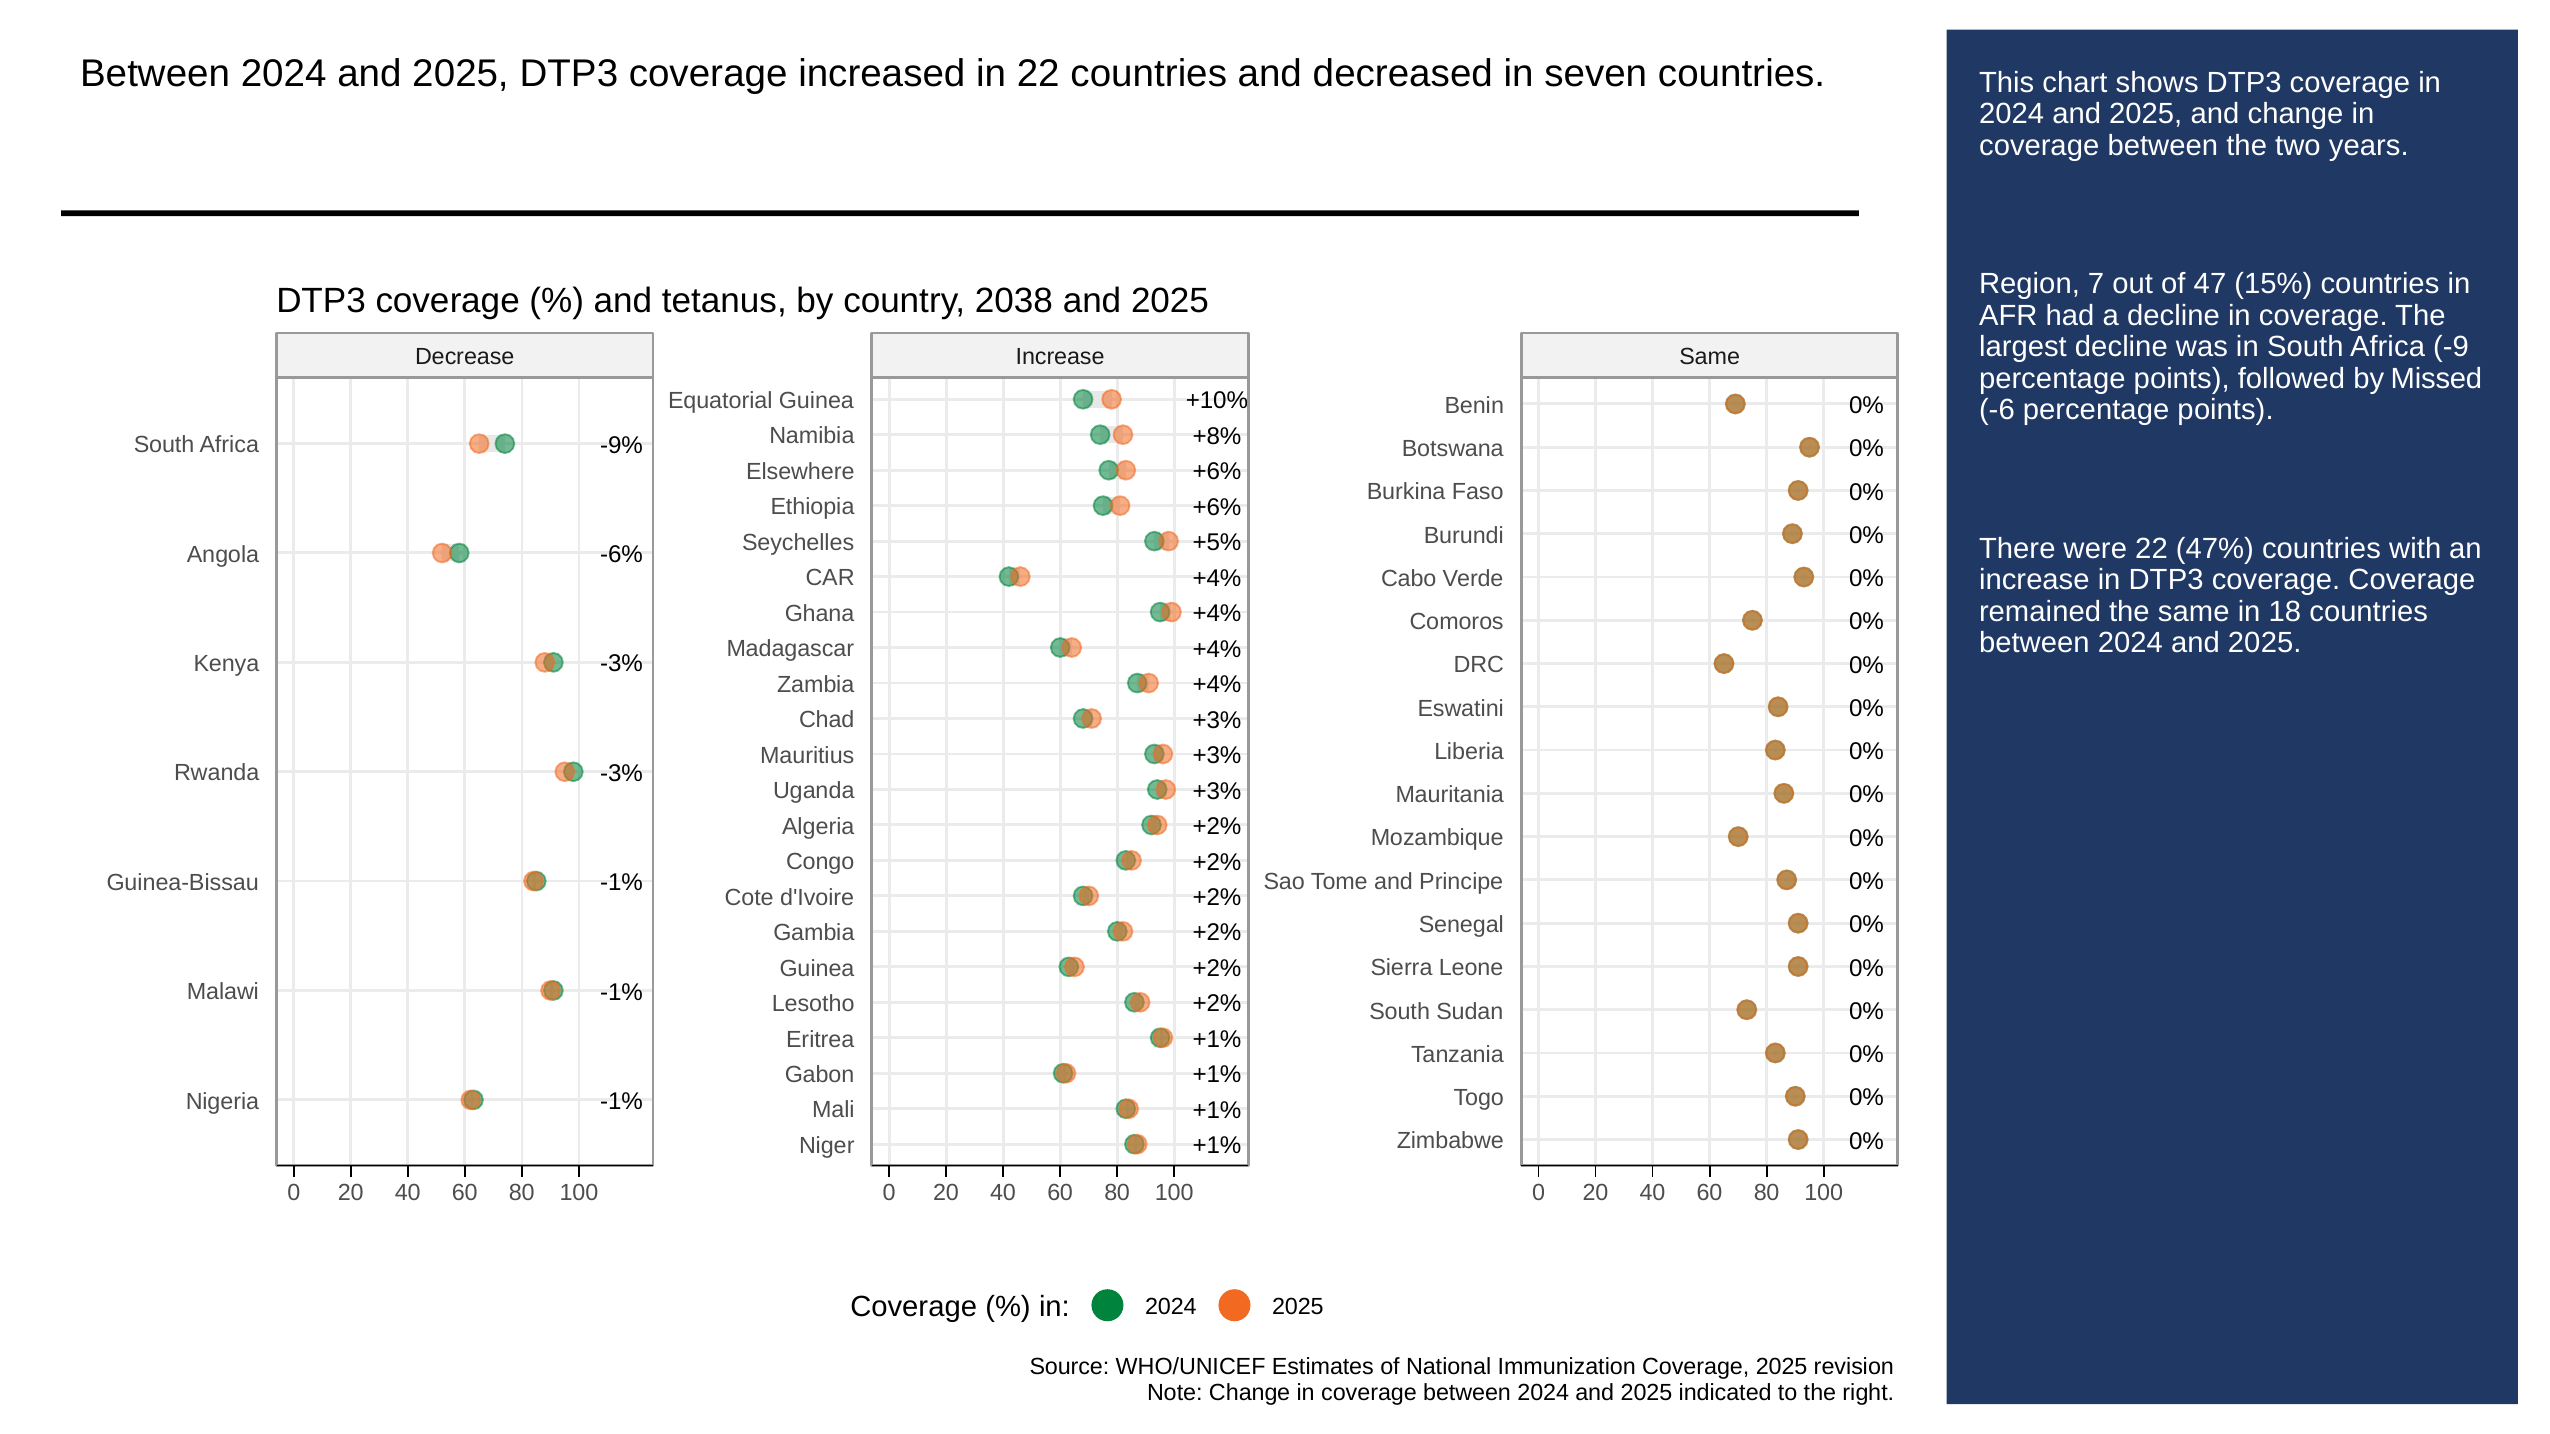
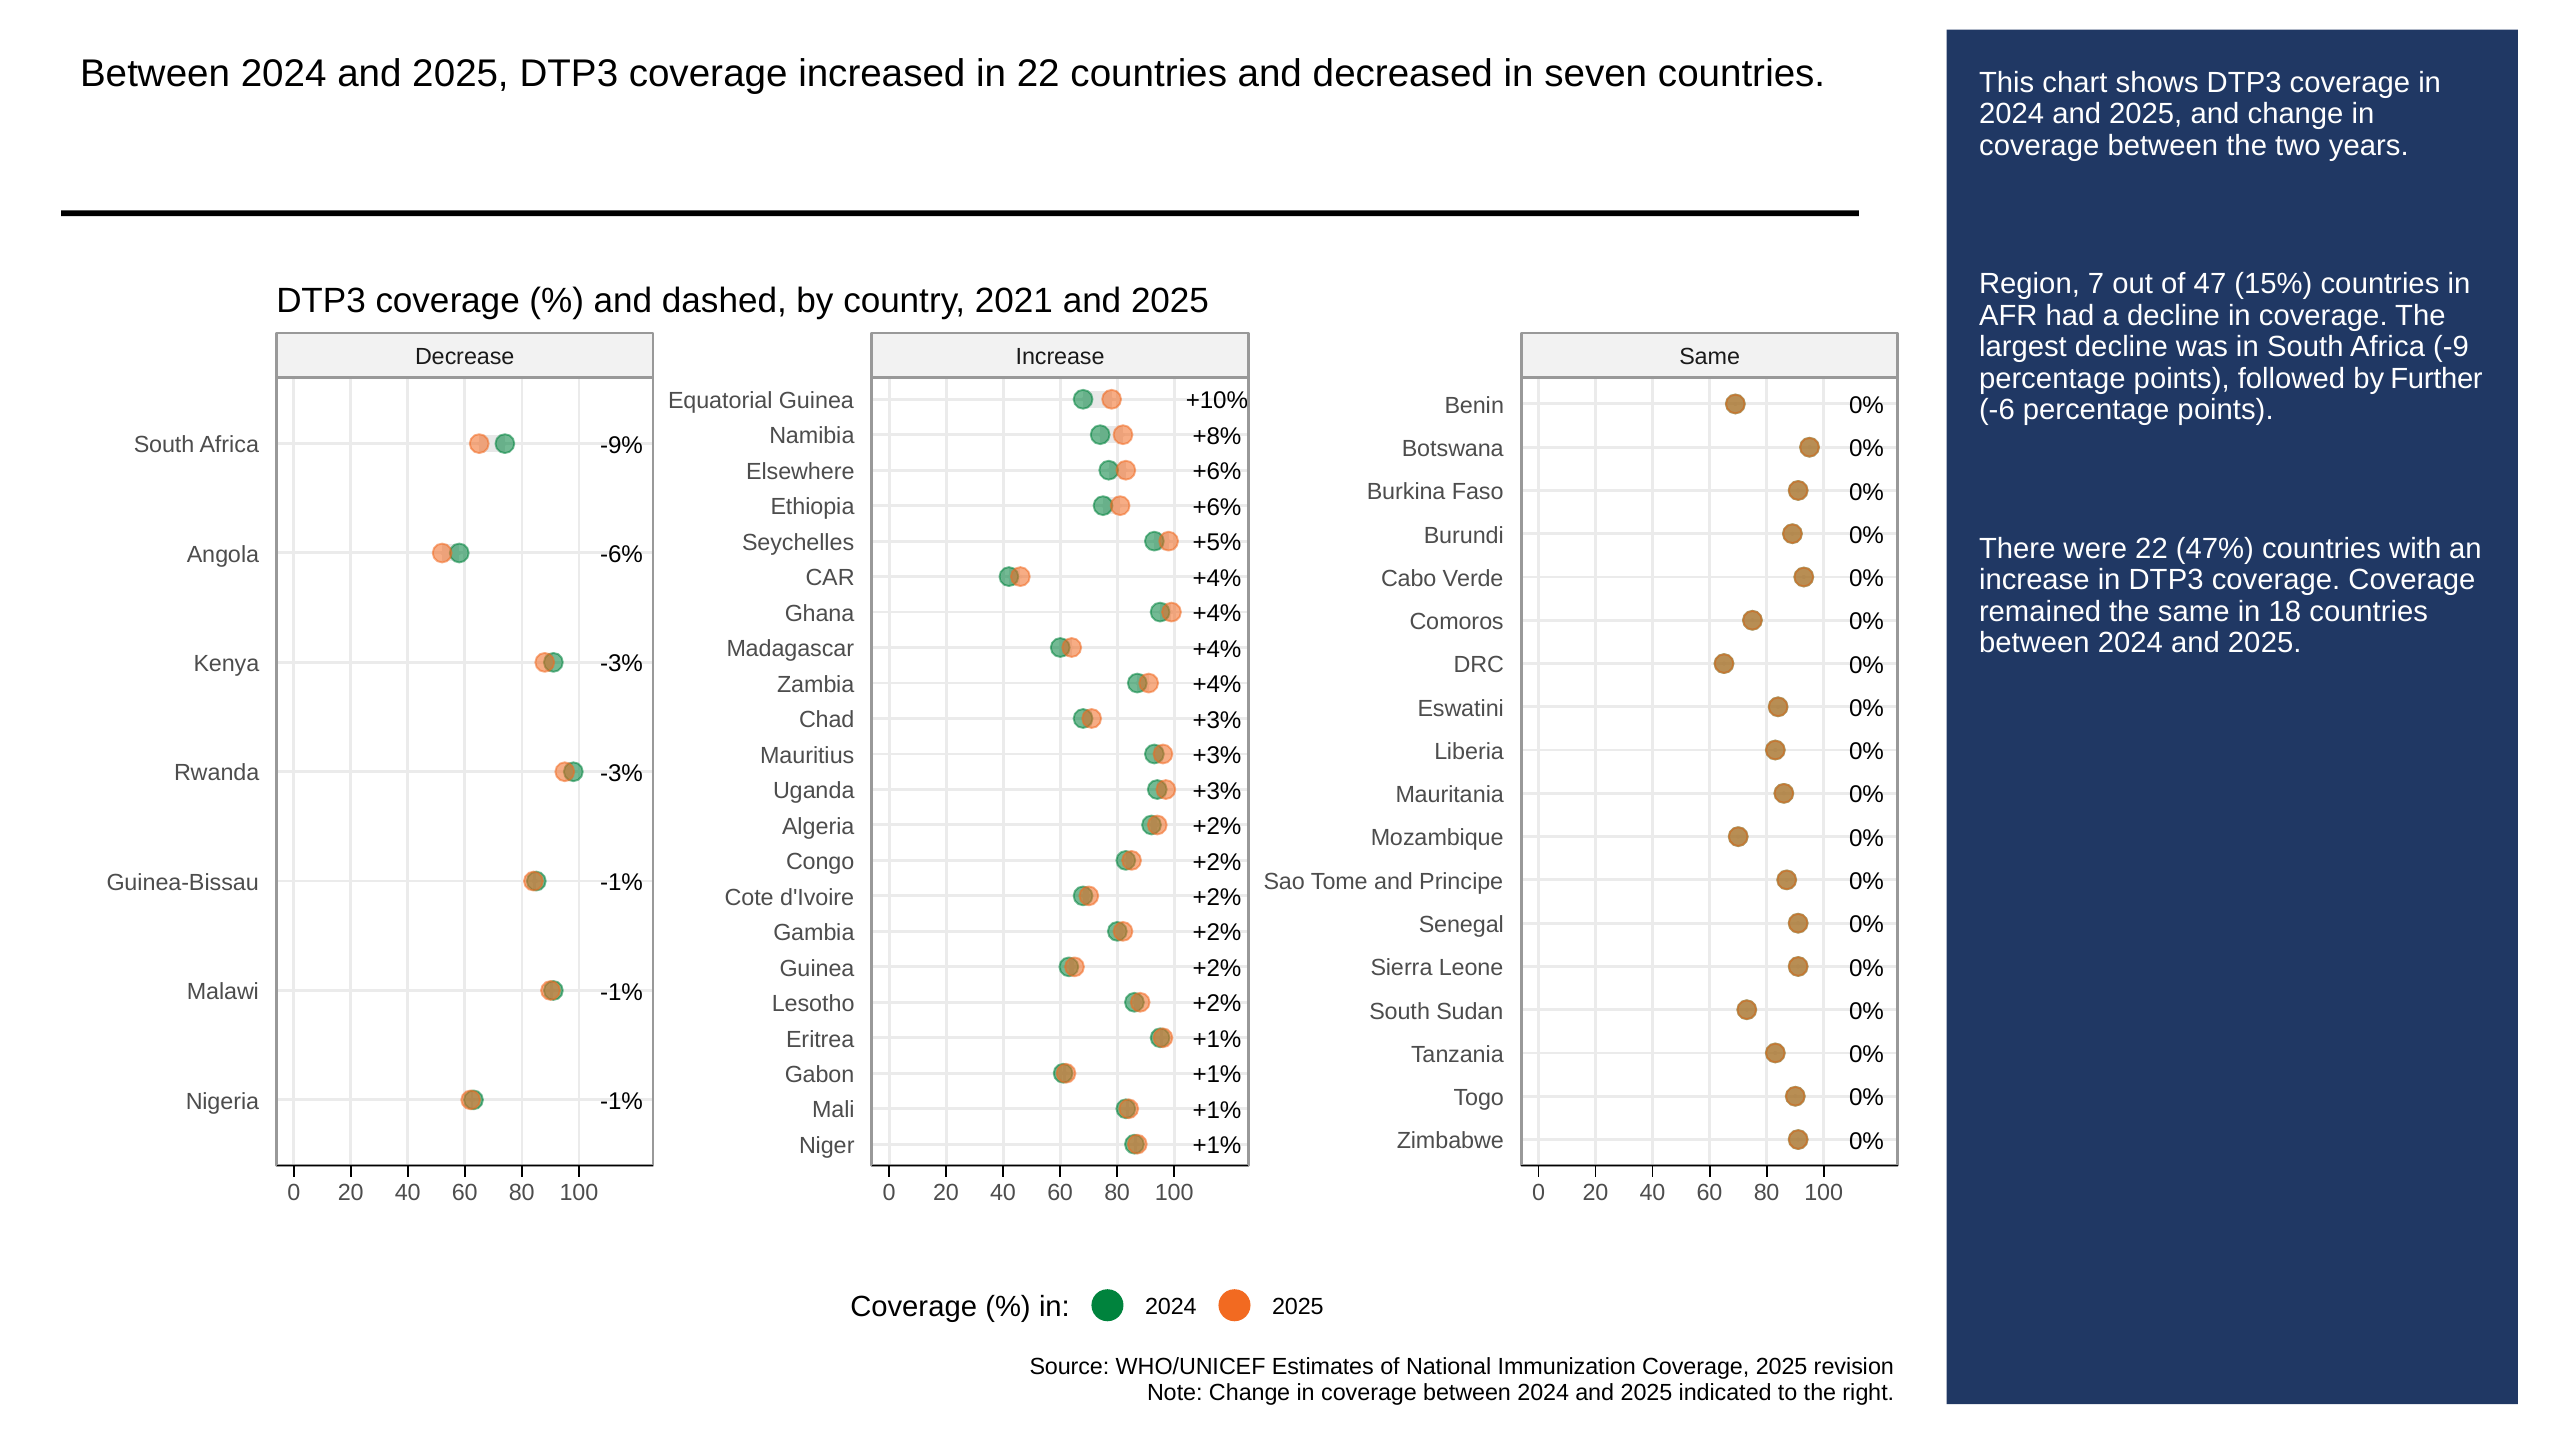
tetanus: tetanus -> dashed (724, 301)
2038: 2038 -> 2021 (1014, 301)
Missed: Missed -> Further (2437, 379)
